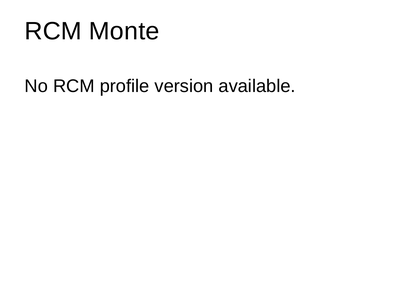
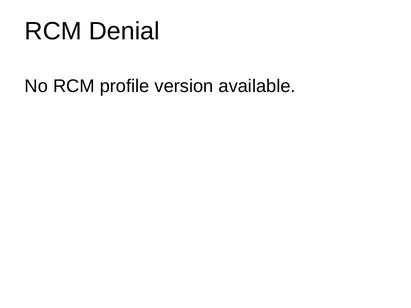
Monte: Monte -> Denial (124, 31)
